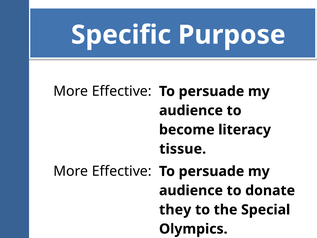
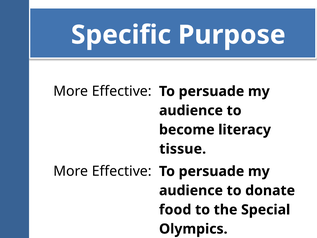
they: they -> food (175, 210)
